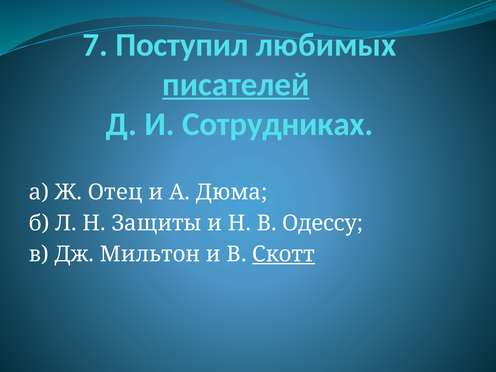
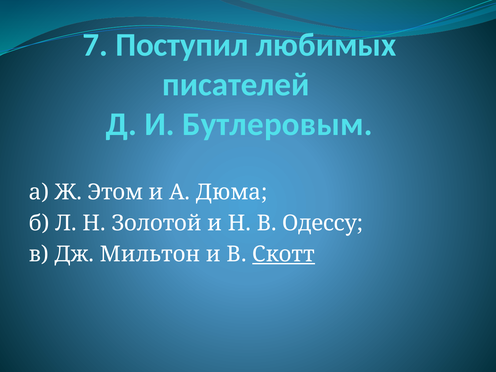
писателей underline: present -> none (236, 85)
Сотрудниках: Сотрудниках -> Бутлеровым (277, 124)
Отец: Отец -> Этом (115, 192)
Защиты: Защиты -> Золотой (157, 223)
